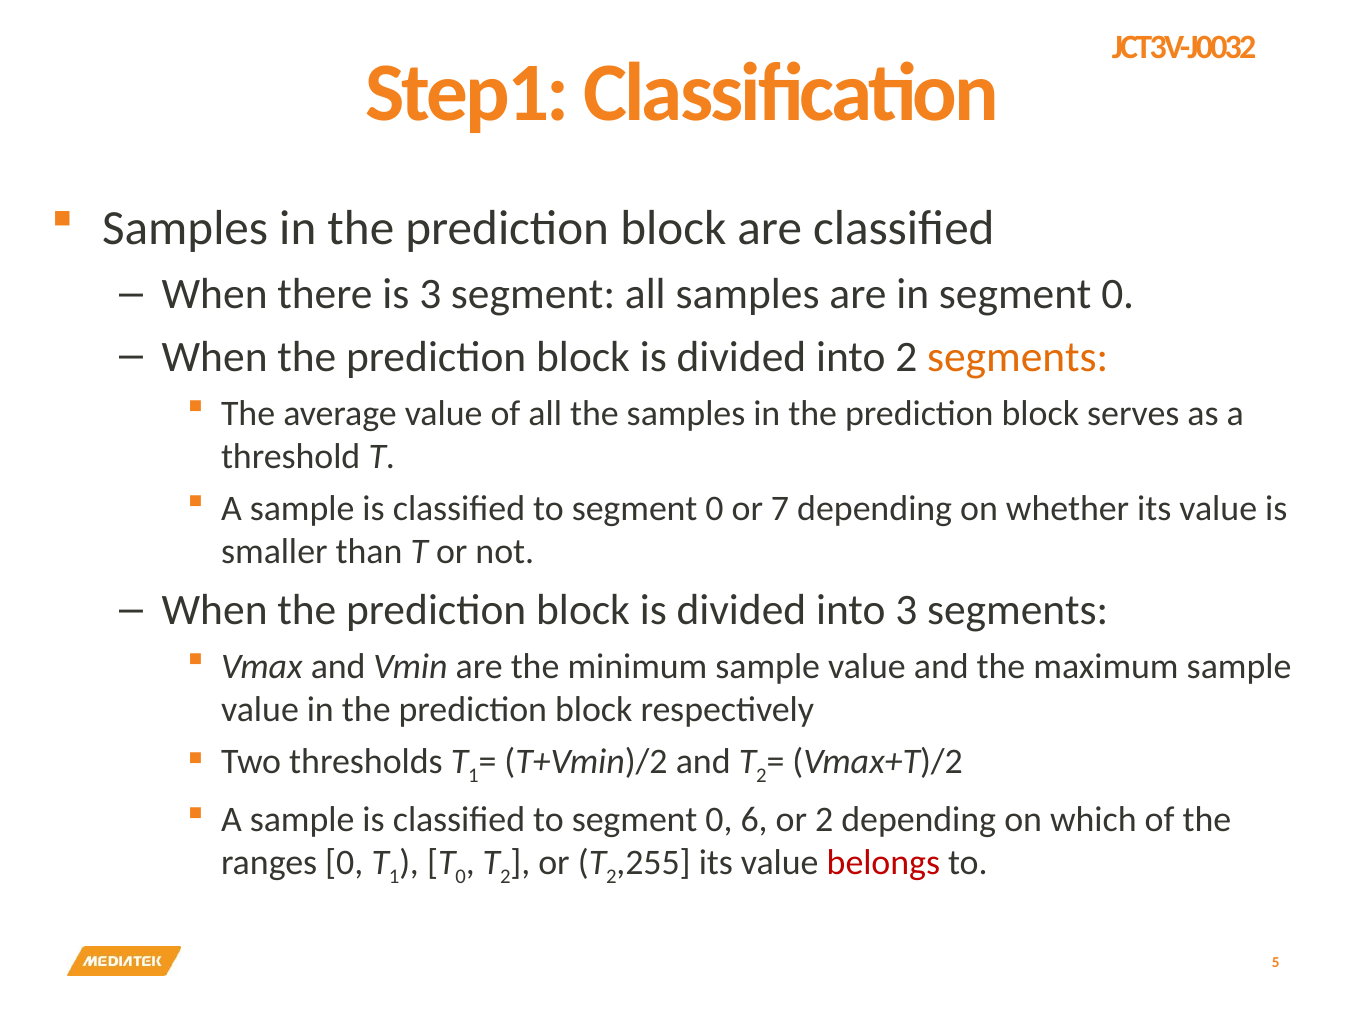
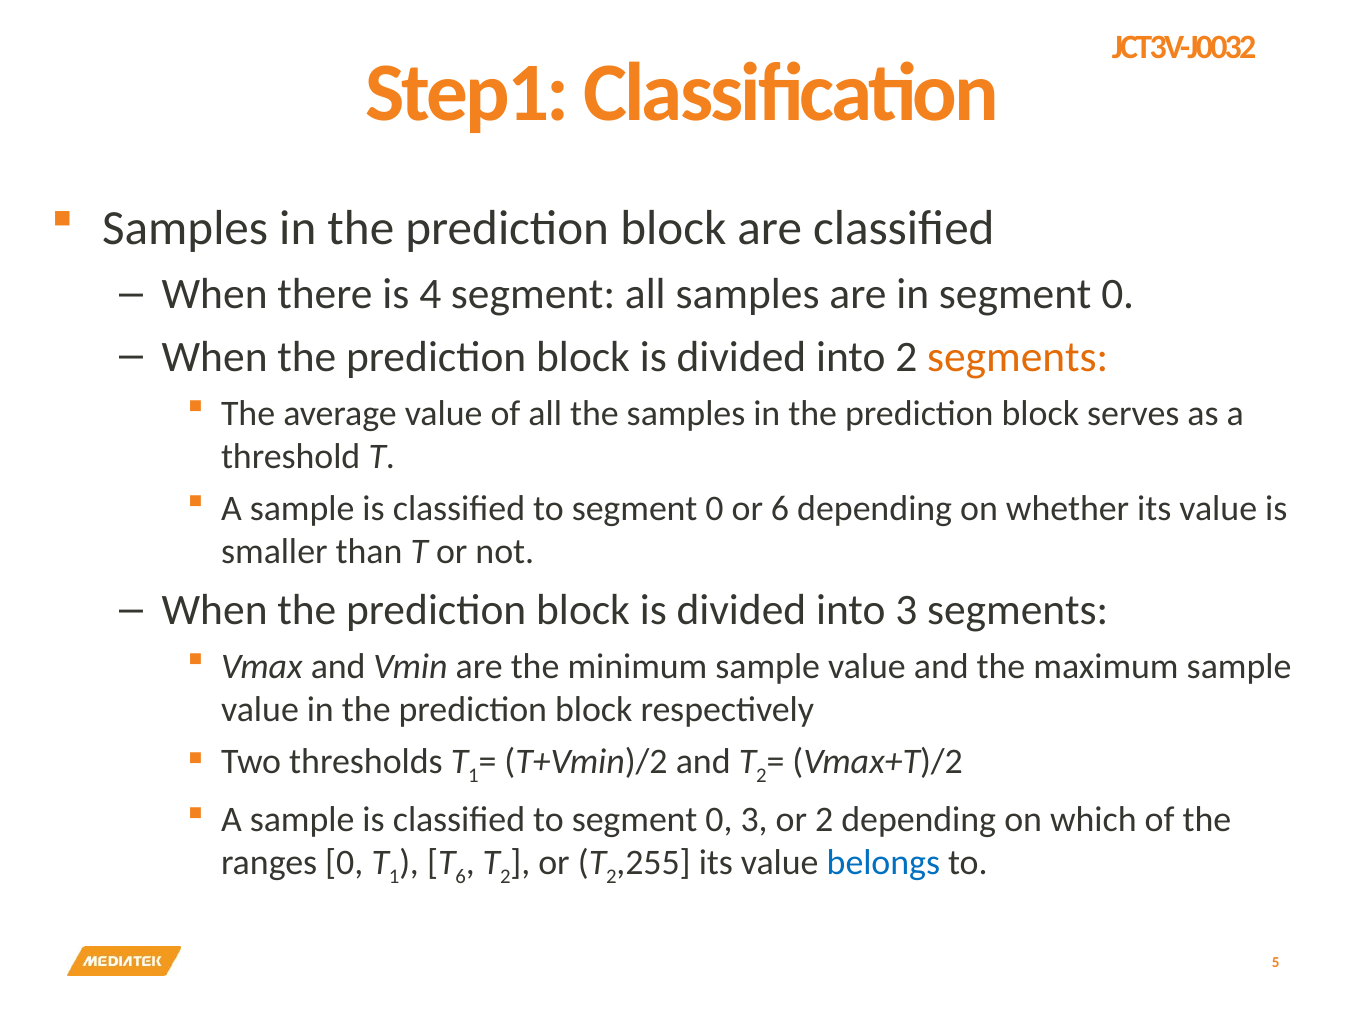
is 3: 3 -> 4 (430, 294)
or 7: 7 -> 6 (780, 508)
0 6: 6 -> 3 (754, 820)
T 0: 0 -> 6 (461, 877)
belongs colour: red -> blue (883, 863)
